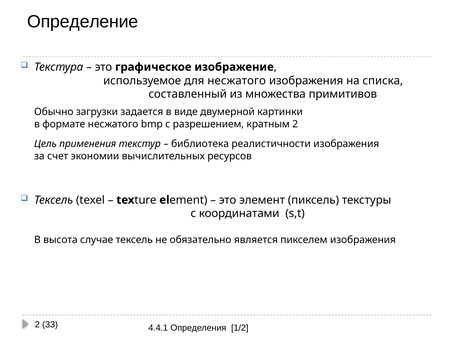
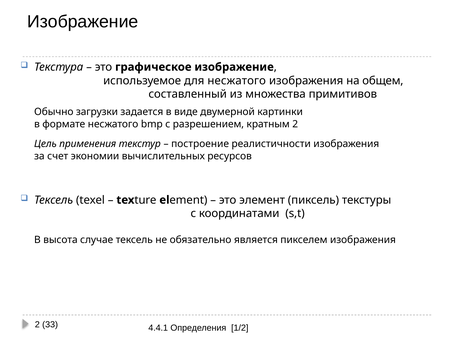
Определение: Определение -> Изображение (83, 22)
списка: списка -> общем (383, 81)
библиотека: библиотека -> построение (200, 144)
